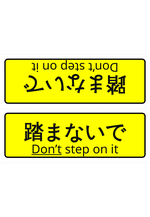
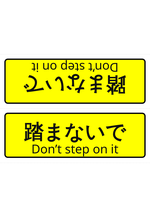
Don’t underline: present -> none (47, 149)
